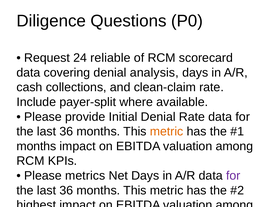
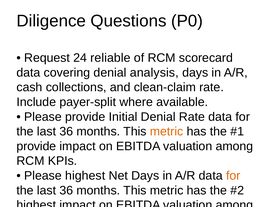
months: months -> provide (36, 146)
Please metrics: metrics -> highest (85, 176)
for colour: purple -> orange (233, 176)
